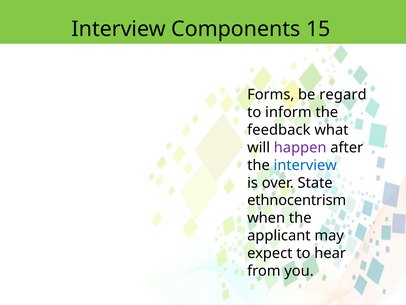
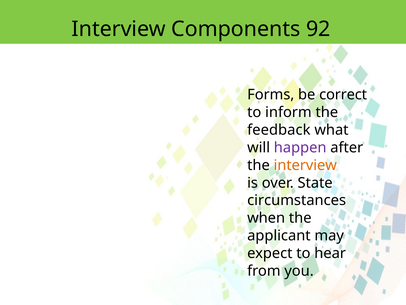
15: 15 -> 92 (318, 29)
regard: regard -> correct (343, 95)
interview colour: blue -> orange (305, 165)
ethnocentrism: ethnocentrism -> circumstances (297, 200)
